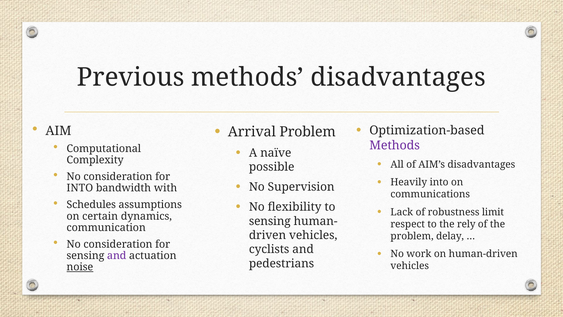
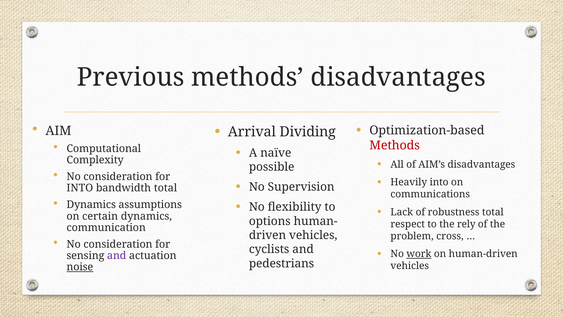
Arrival Problem: Problem -> Dividing (308, 132)
Methods colour: purple -> red (395, 145)
bandwidth with: with -> total (166, 188)
Schedules: Schedules -> Dynamics (91, 205)
robustness limit: limit -> total (493, 212)
sensing: sensing -> options (270, 221)
delay: delay -> cross (450, 236)
work underline: none -> present (419, 254)
